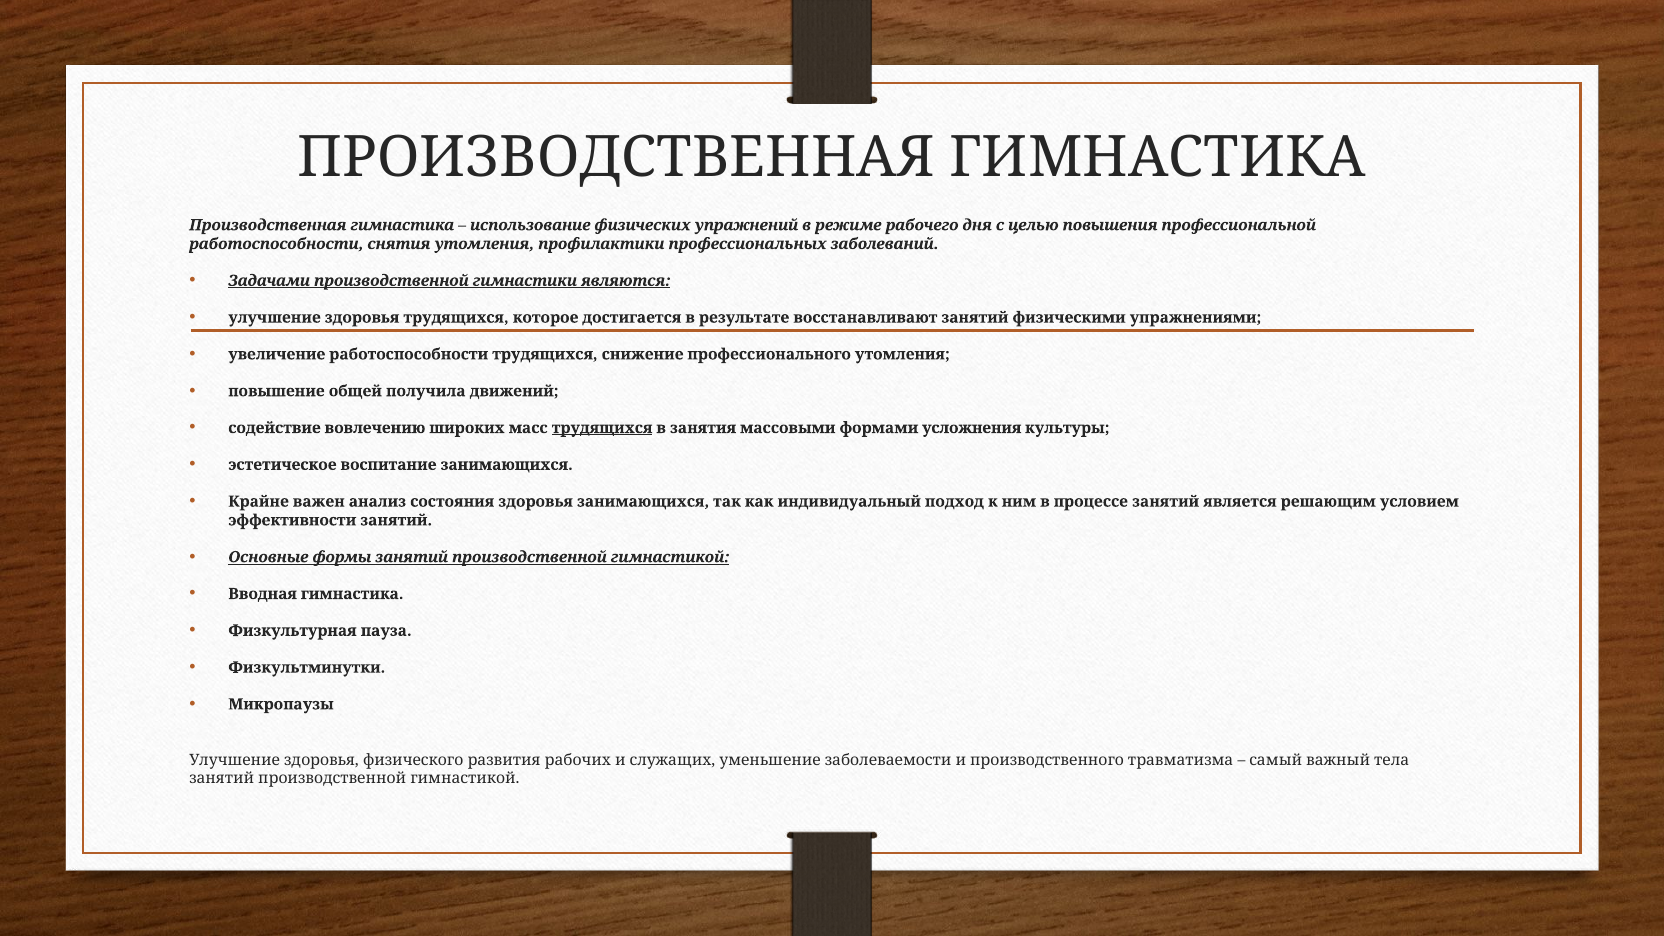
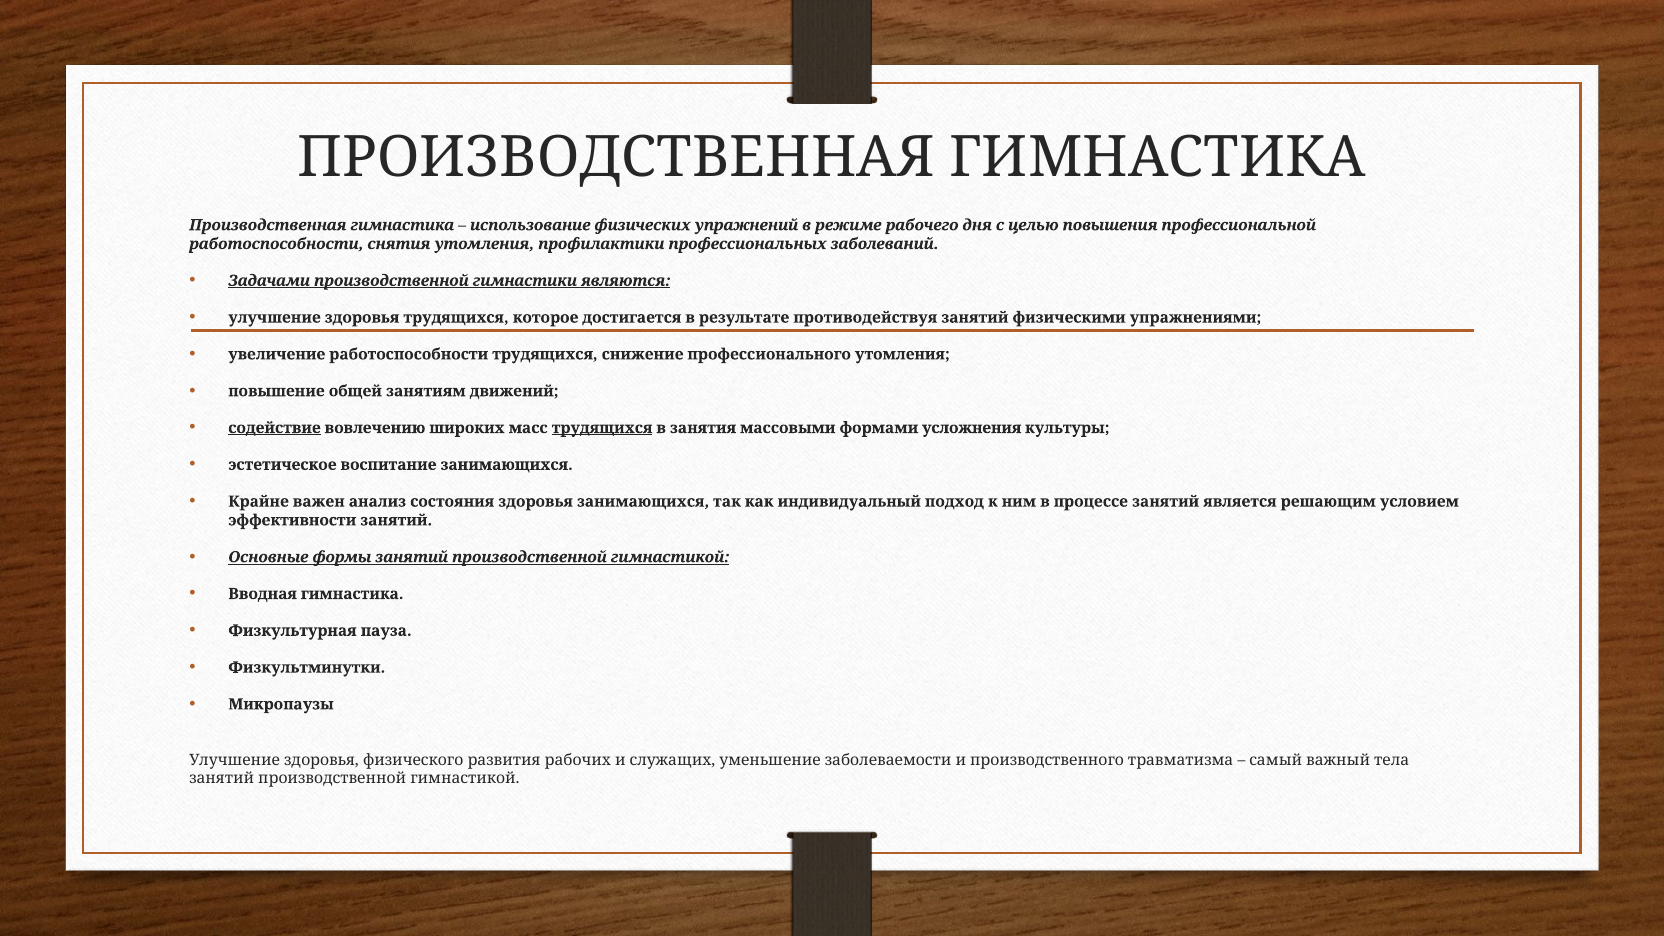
восстанавливают: восстанавливают -> противодействуя (865, 318)
получила: получила -> занятиям (426, 391)
содействие underline: none -> present (275, 428)
